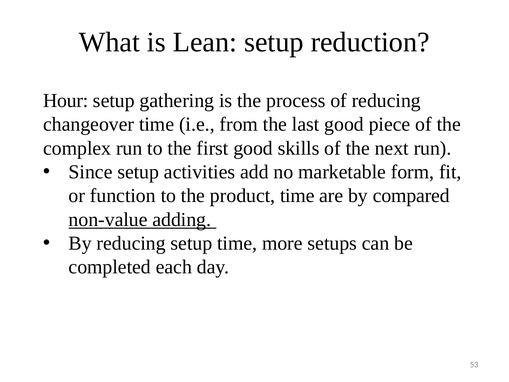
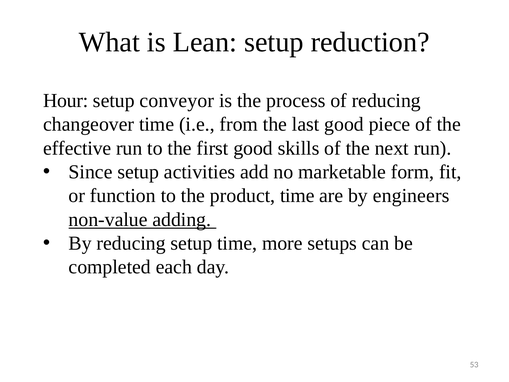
gathering: gathering -> conveyor (177, 101)
complex: complex -> effective (77, 148)
compared: compared -> engineers (411, 196)
